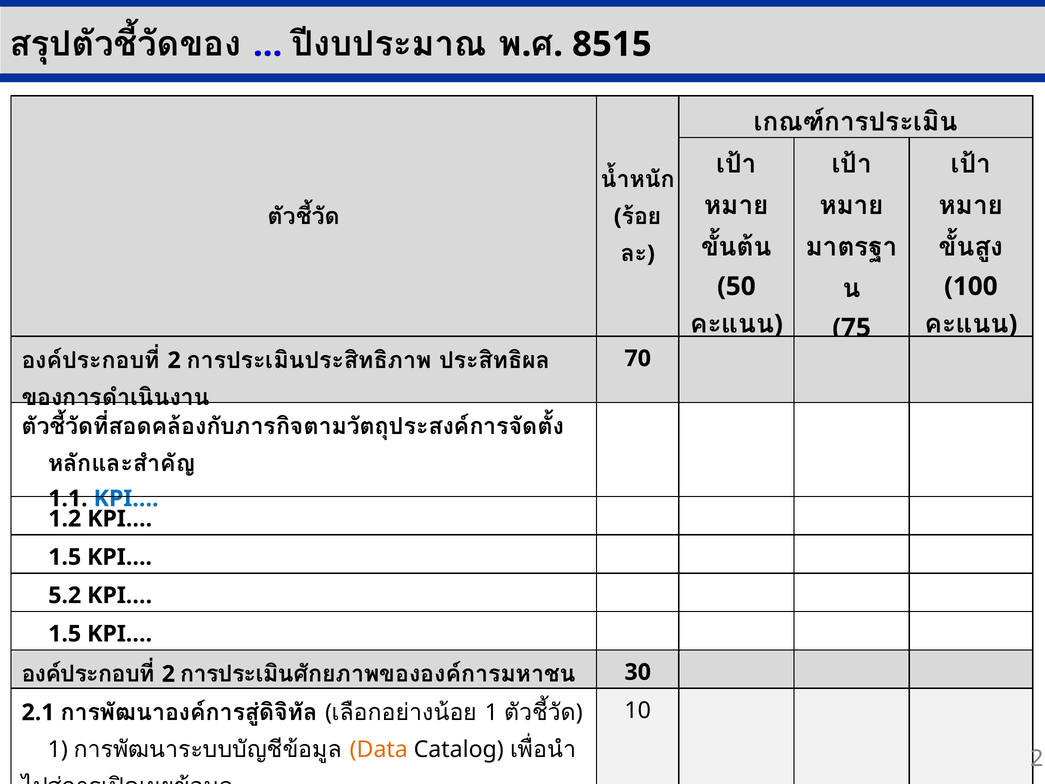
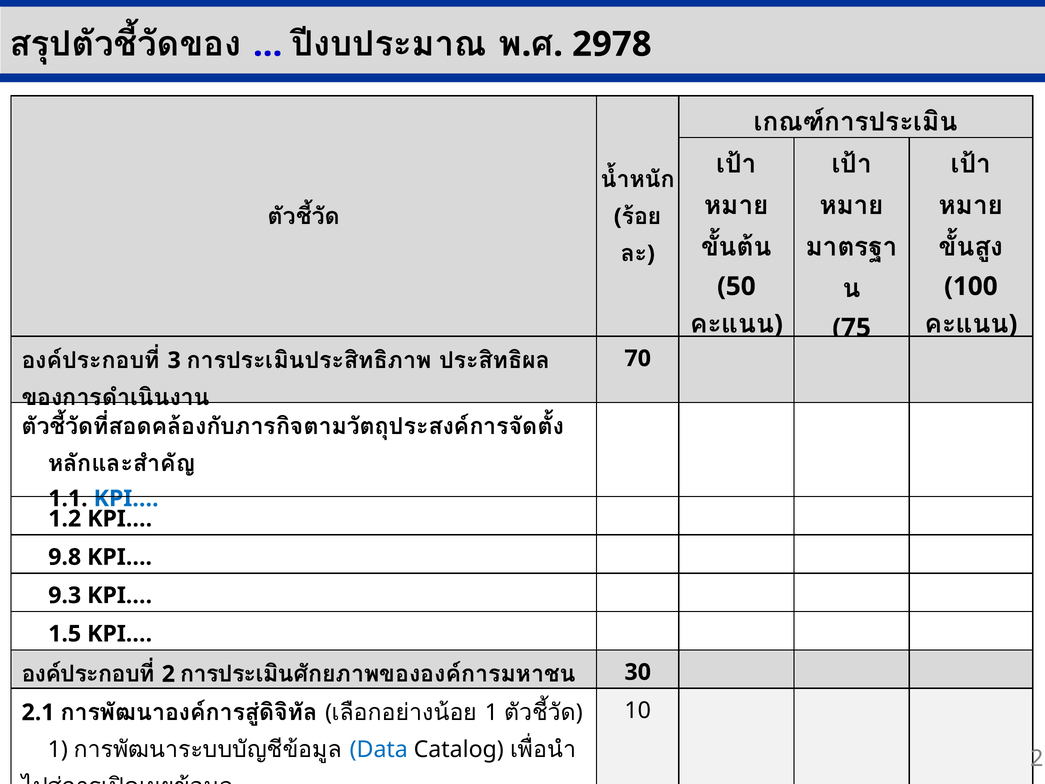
8515: 8515 -> 2978 (612, 44)
2: 2 -> 3 (174, 360)
1.5: 1.5 -> 9.8 (65, 557)
5.2: 5.2 -> 9.3 (65, 595)
Data colour: orange -> blue (379, 749)
